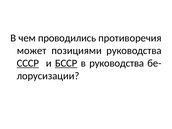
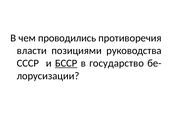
может: может -> власти (32, 51)
СССР underline: present -> none (28, 63)
в руководства: руководства -> государство (117, 63)
